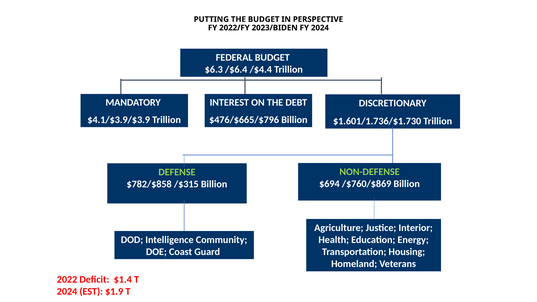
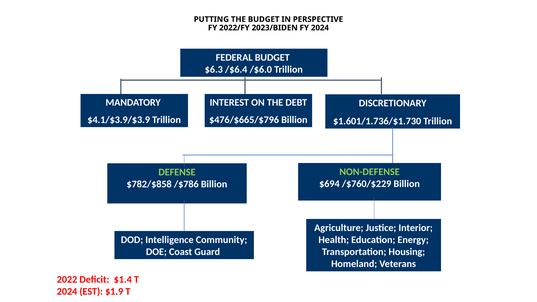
/$4.4: /$4.4 -> /$6.0 (261, 70)
/$760/$869: /$760/$869 -> /$760/$229 (367, 184)
/$315: /$315 -> /$786 (186, 184)
